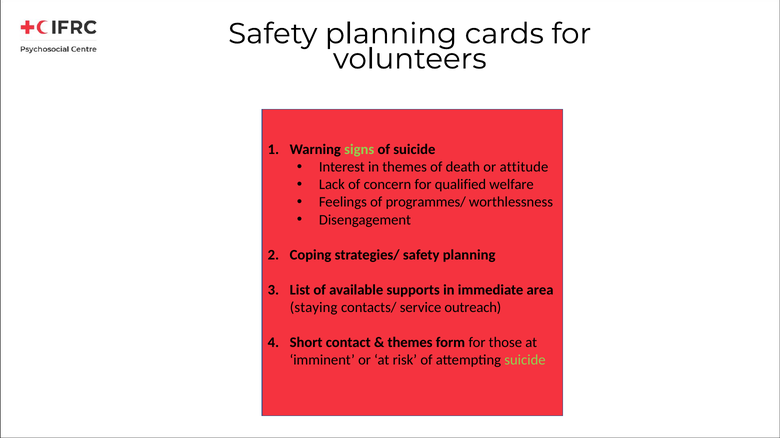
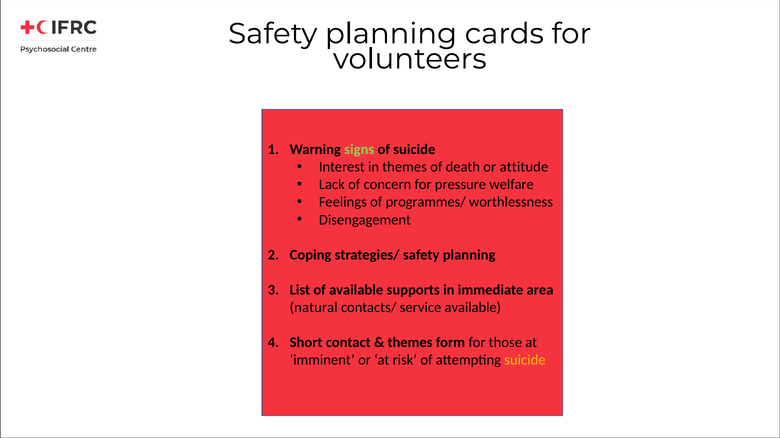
qualified: qualified -> pressure (460, 185)
staying: staying -> natural (314, 308)
service outreach: outreach -> available (473, 308)
suicide colour: light green -> yellow (525, 360)
